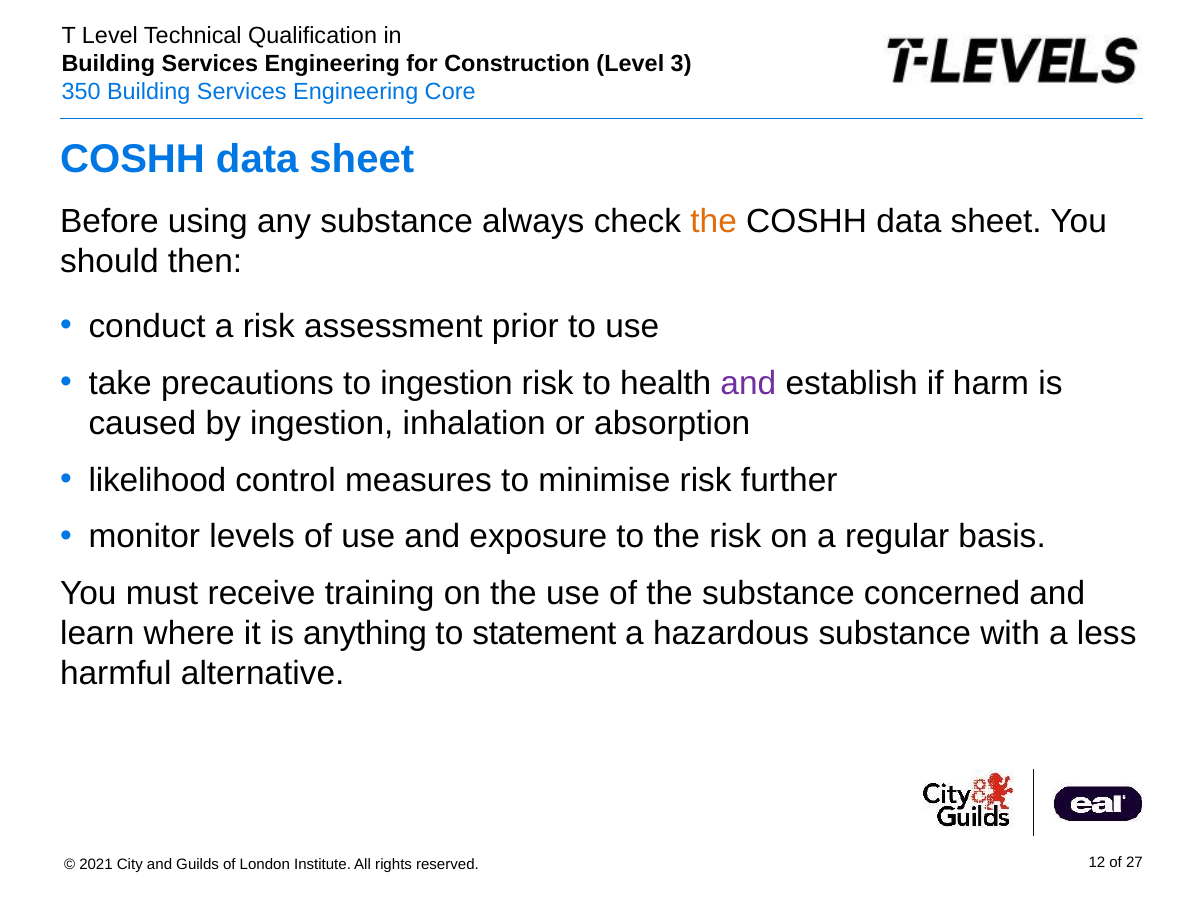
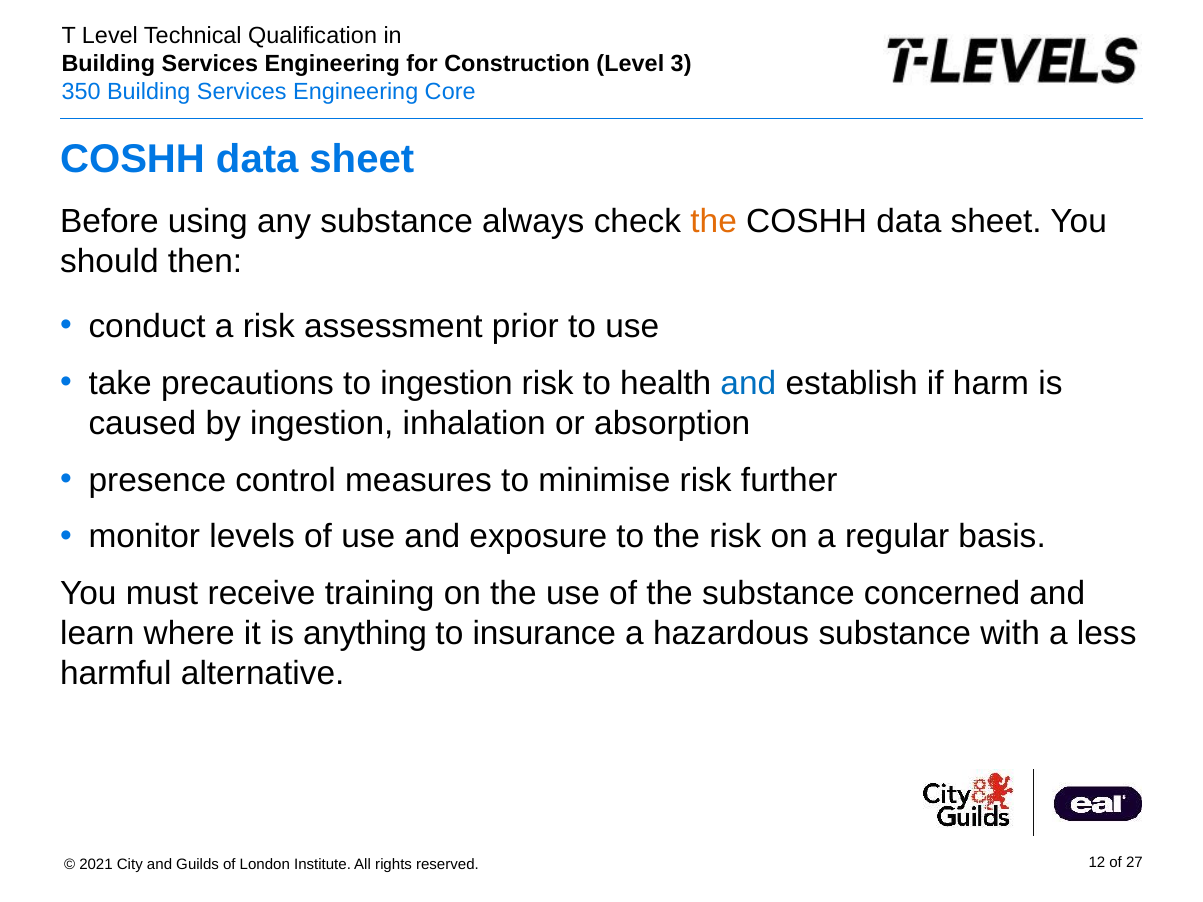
and colour: purple -> blue (748, 383)
likelihood: likelihood -> presence (157, 480)
statement: statement -> insurance (544, 634)
